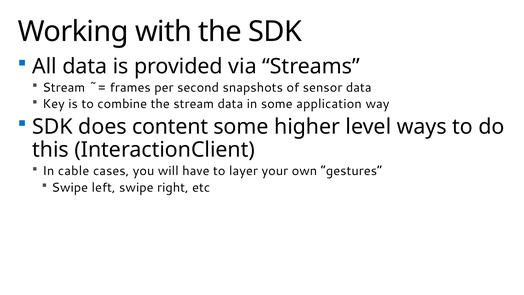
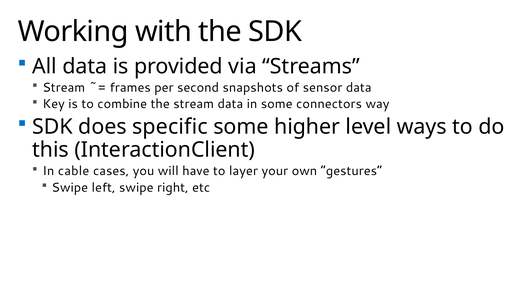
application: application -> connectors (329, 104)
content: content -> specific (170, 127)
